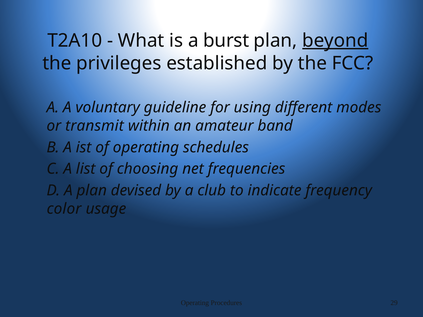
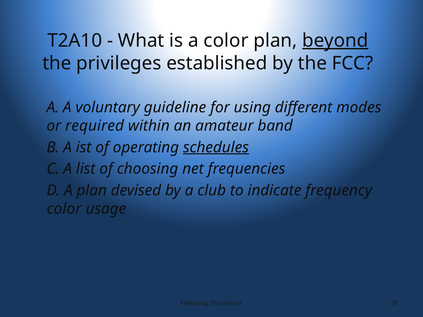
a burst: burst -> color (226, 41)
transmit: transmit -> required (95, 126)
schedules underline: none -> present (216, 147)
